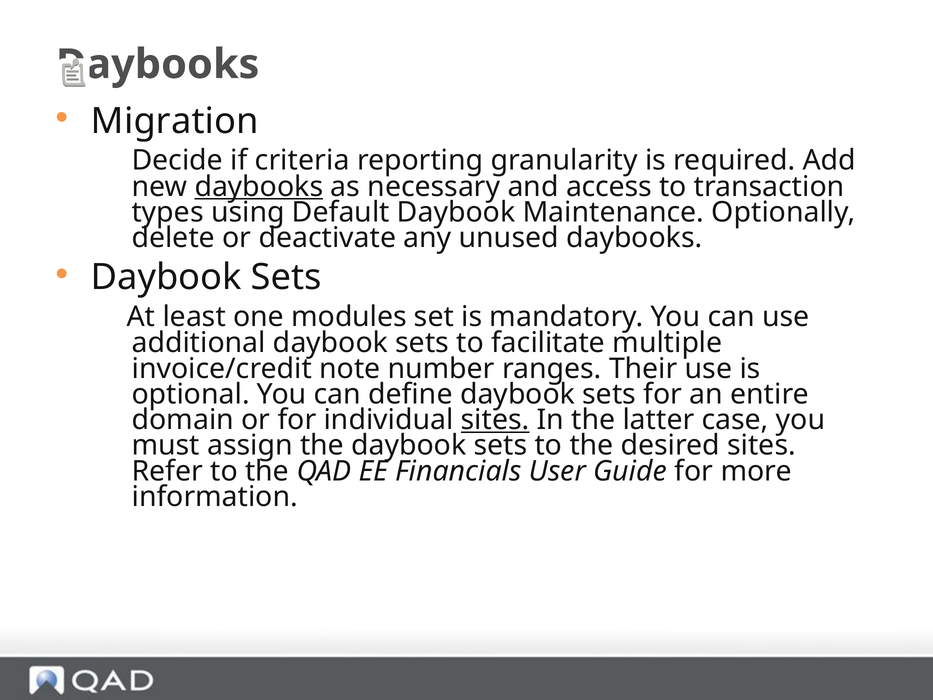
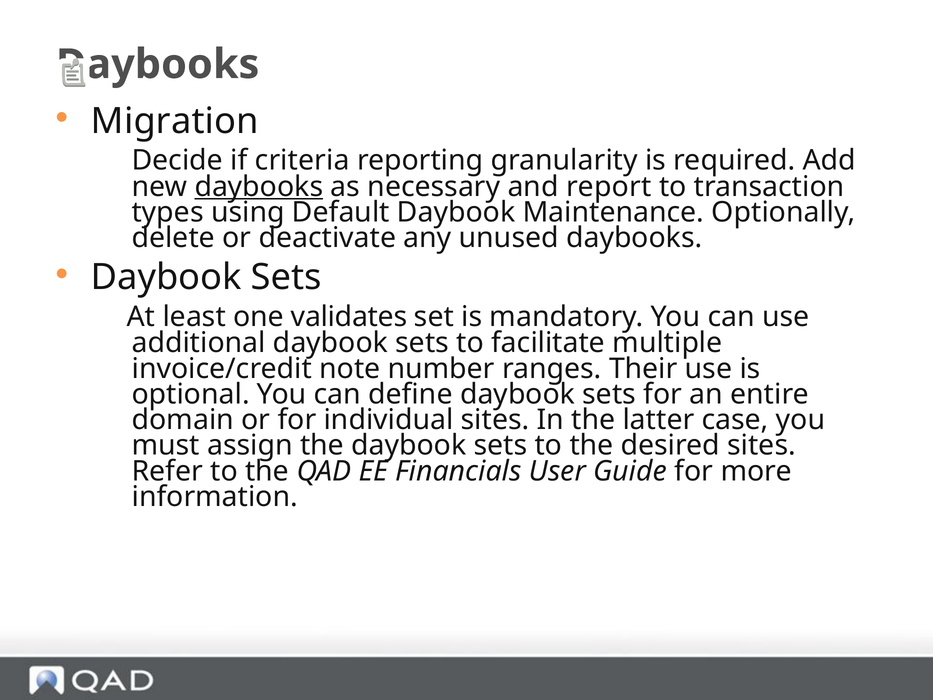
access: access -> report (609, 187)
modules: modules -> validates (349, 317)
sites underline: present -> none (495, 420)
